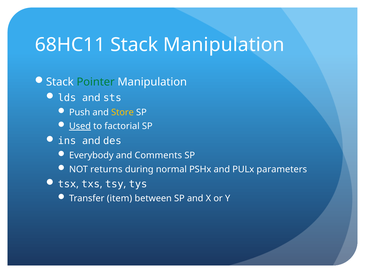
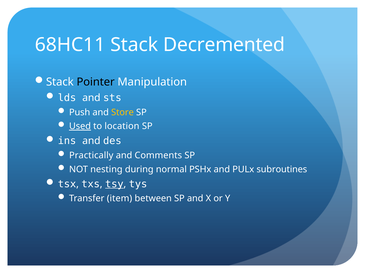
Stack Manipulation: Manipulation -> Decremented (224, 45)
Pointer colour: green -> black (96, 82)
factorial: factorial -> location (122, 127)
Everybody: Everybody -> Practically (91, 156)
returns: returns -> nesting (106, 170)
parameters: parameters -> subroutines (282, 170)
tsy underline: none -> present (114, 184)
